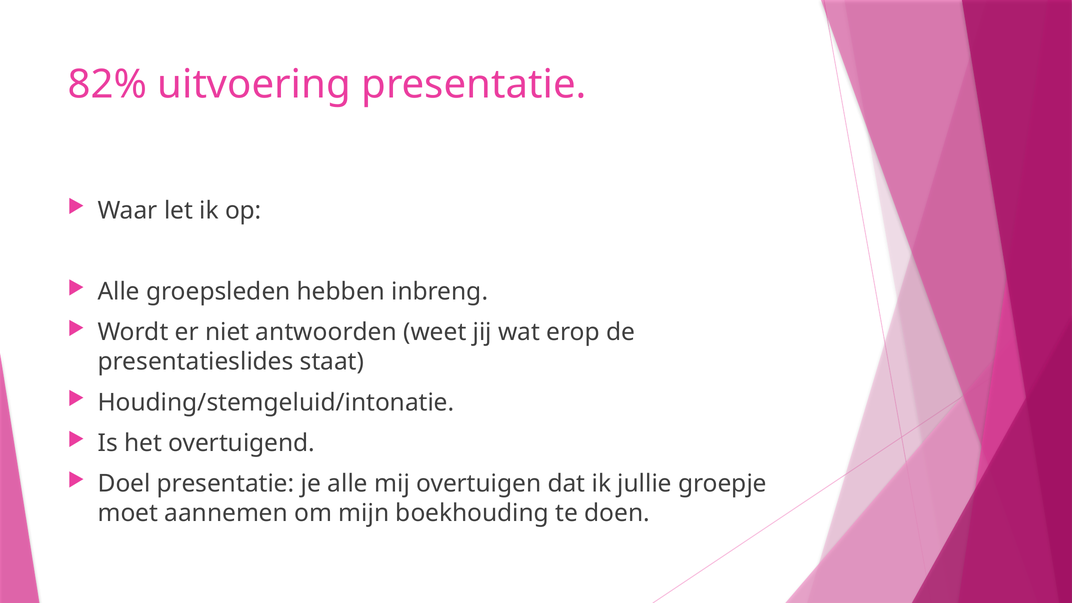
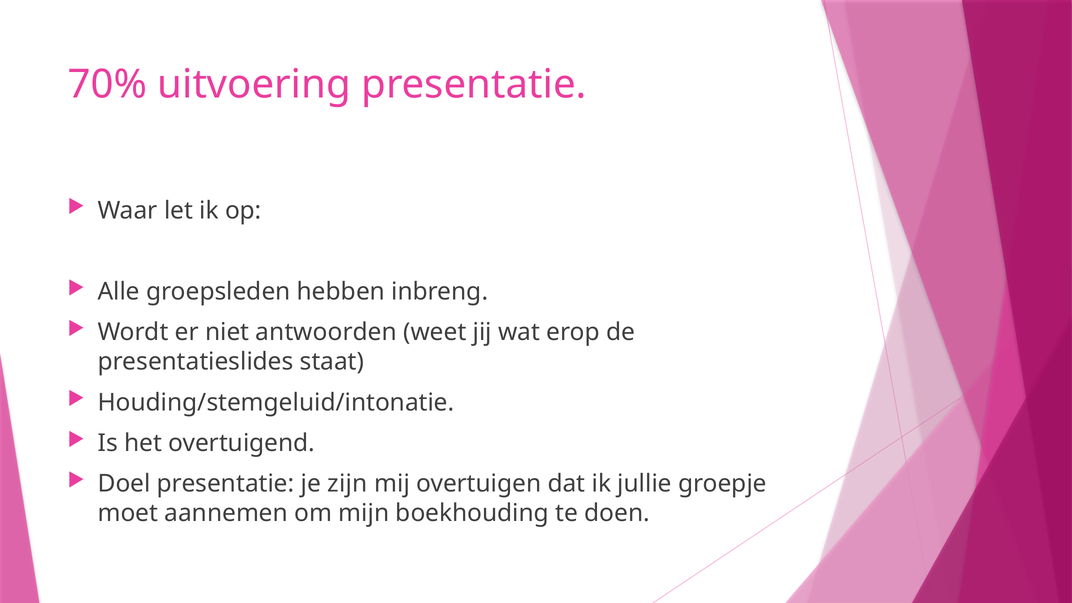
82%: 82% -> 70% (107, 85)
je alle: alle -> zijn (347, 484)
